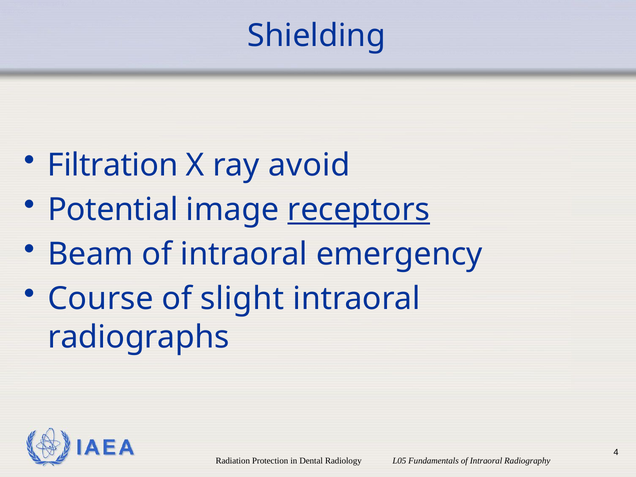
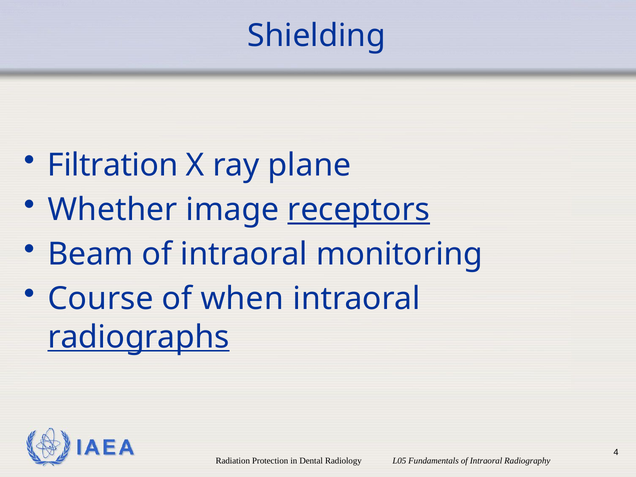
avoid: avoid -> plane (309, 165)
Potential: Potential -> Whether (113, 210)
emergency: emergency -> monitoring (399, 254)
slight: slight -> when (242, 299)
radiographs underline: none -> present (139, 337)
